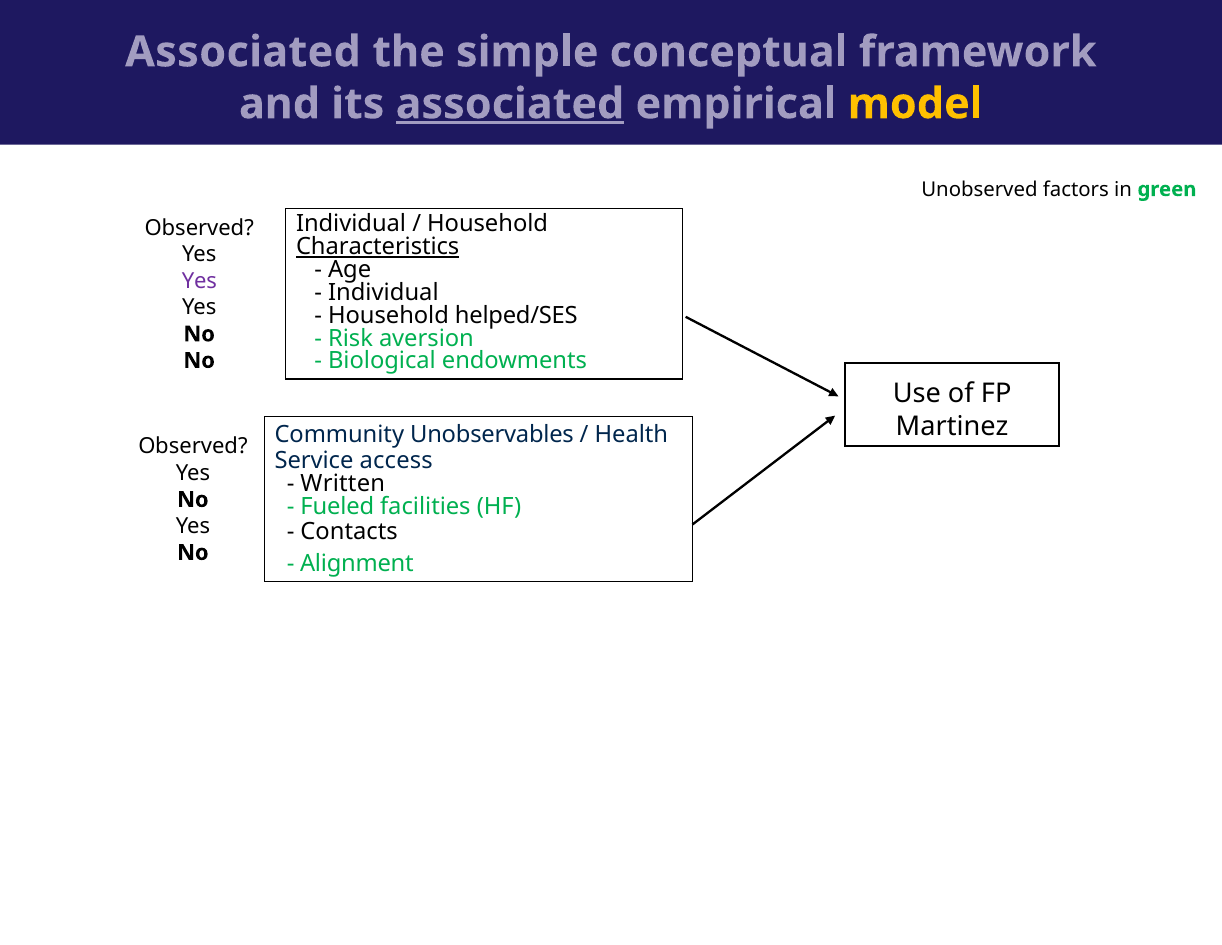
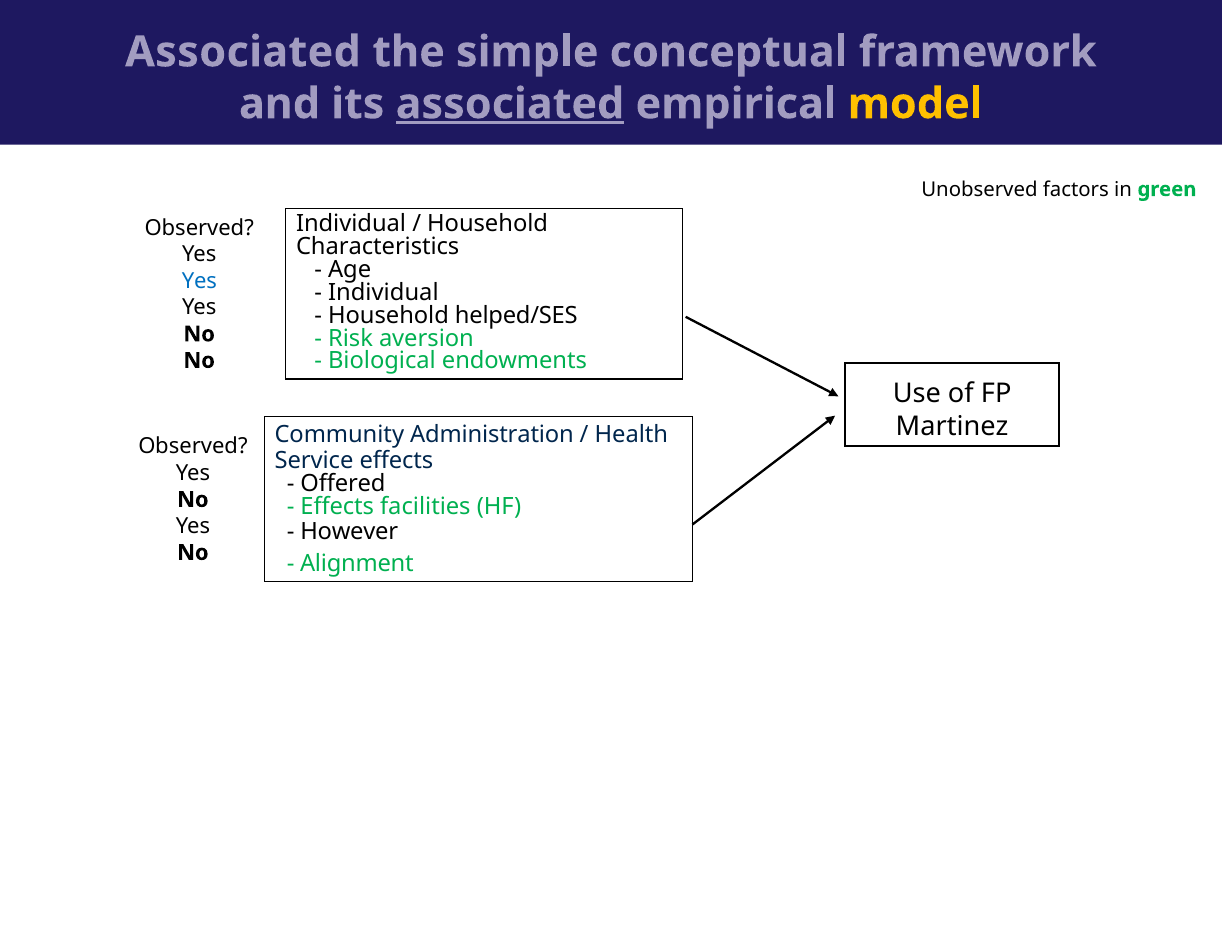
Characteristics underline: present -> none (378, 247)
Yes colour: purple -> blue (199, 281)
Unobservables: Unobservables -> Administration (492, 434)
Service access: access -> effects (396, 460)
Written: Written -> Offered (343, 483)
Fueled: Fueled -> Effects (337, 506)
Contacts: Contacts -> However (349, 531)
